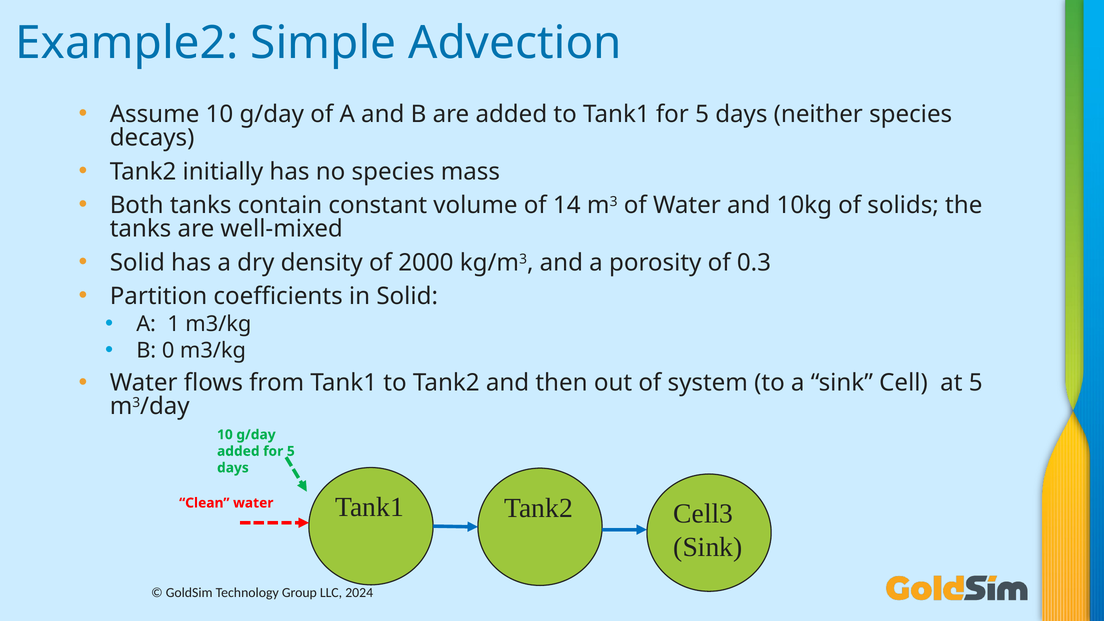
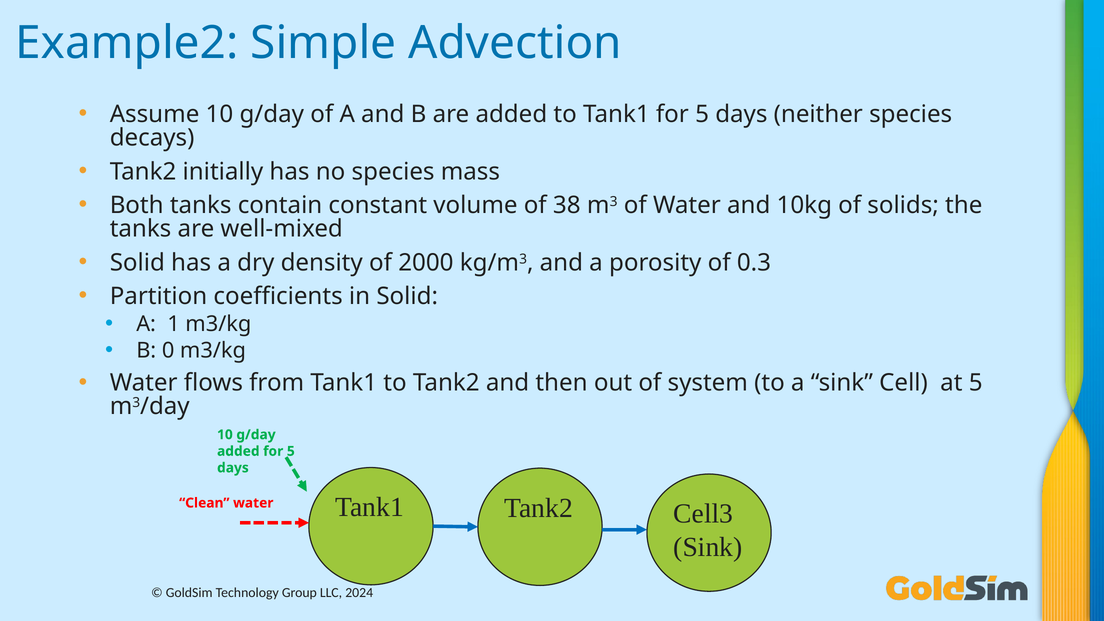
14: 14 -> 38 (567, 205)
